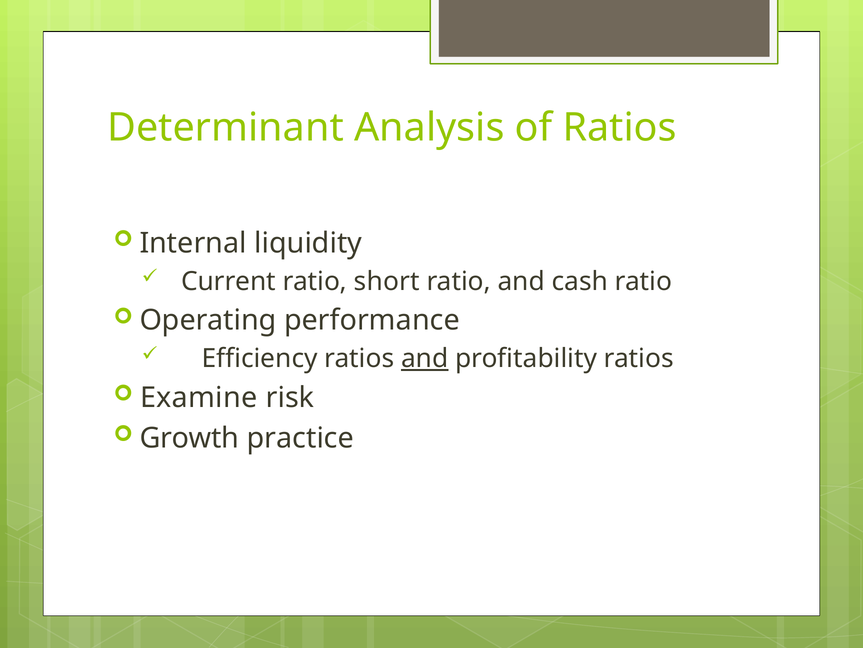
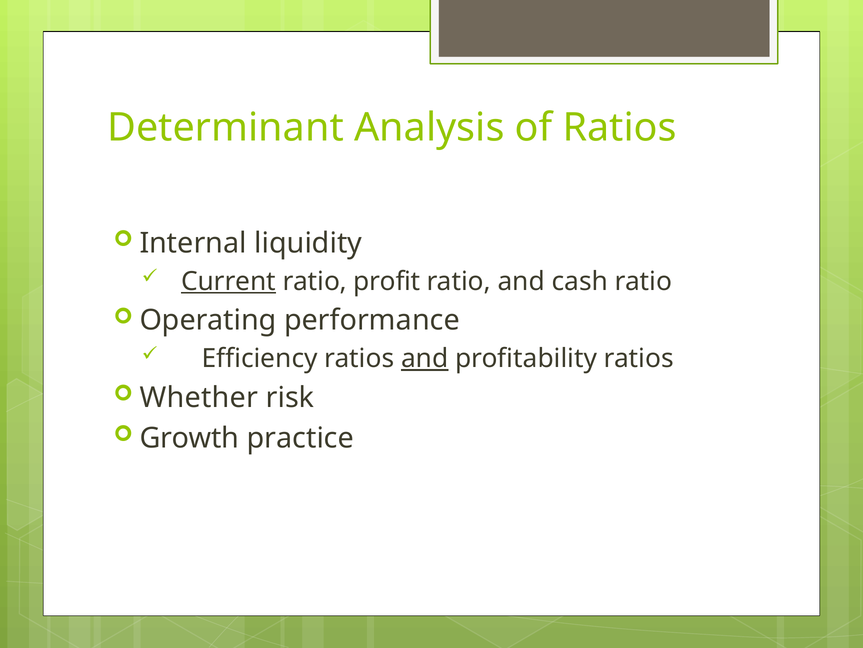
Current underline: none -> present (229, 281)
short: short -> profit (387, 281)
Examine: Examine -> Whether (199, 397)
